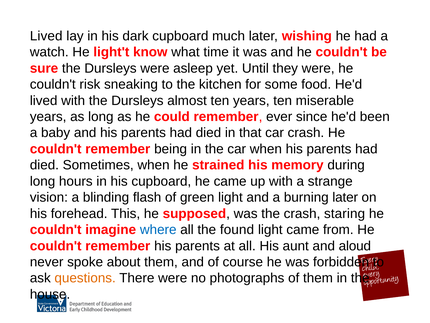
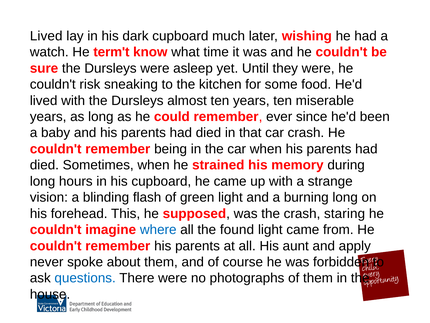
light't: light't -> term't (111, 52)
burning later: later -> long (345, 197)
aloud: aloud -> apply (355, 246)
questions colour: orange -> blue (85, 278)
